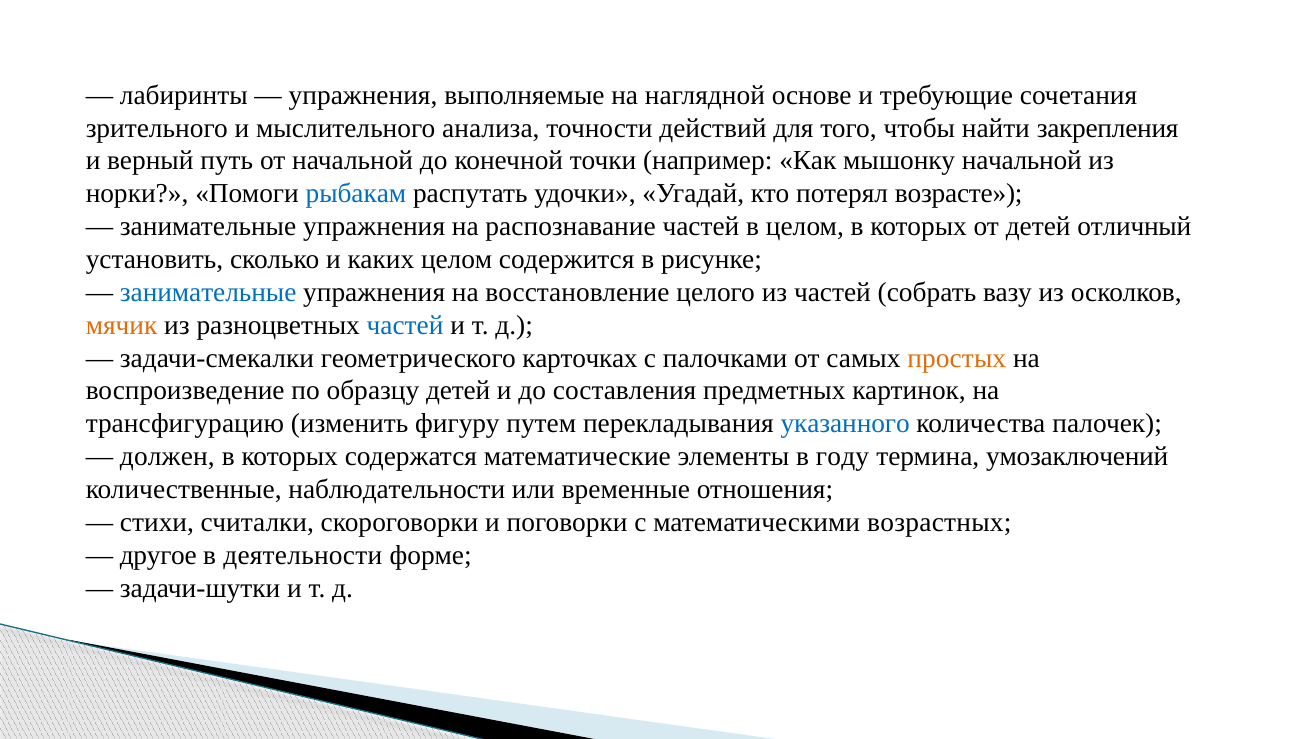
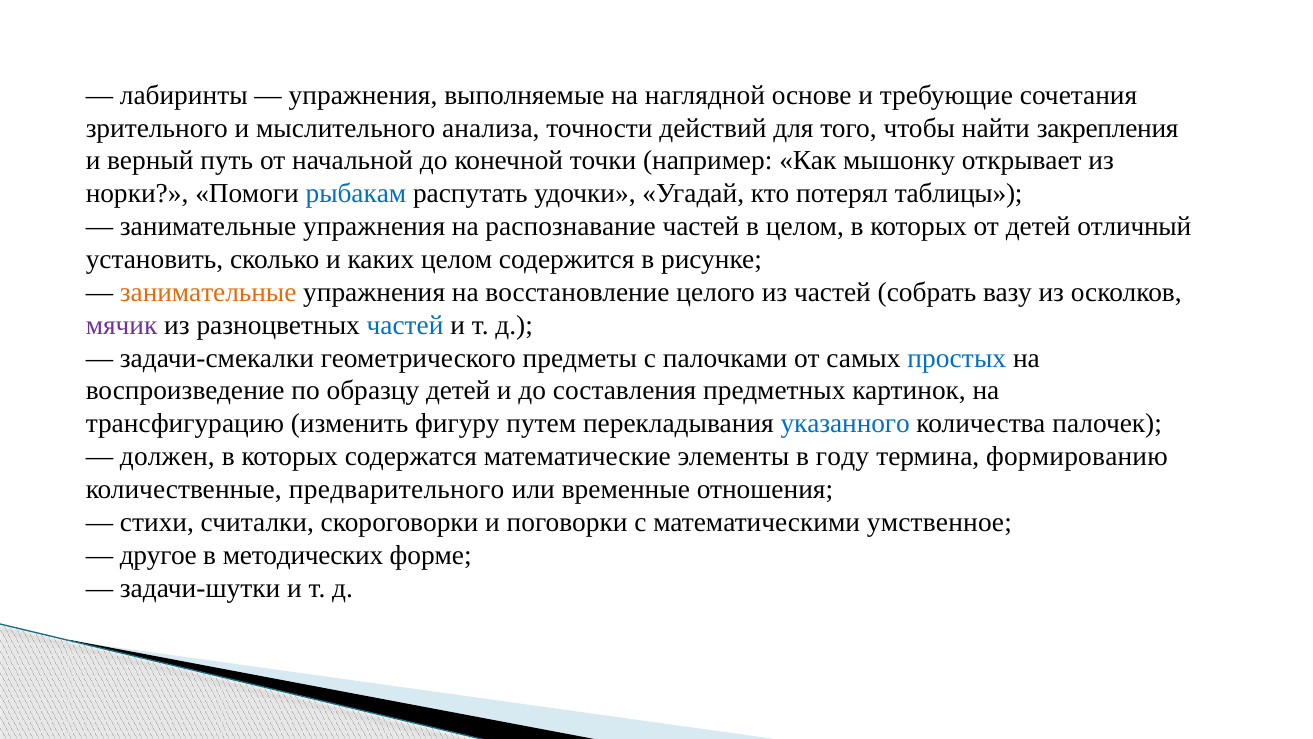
мышонку начальной: начальной -> открывает (1022, 161)
возрасте: возрасте -> таблицы (959, 194)
занимательные colour: blue -> orange (208, 292)
мячик colour: orange -> purple (122, 325)
карточках: карточках -> предметы (580, 358)
простых colour: orange -> blue (957, 358)
умозаключений: умозаключений -> формированию (1077, 456)
наблюдательности: наблюдательности -> предварительного (397, 489)
возрастных: возрастных -> умственное (939, 522)
деятельности: деятельности -> методических (303, 555)
